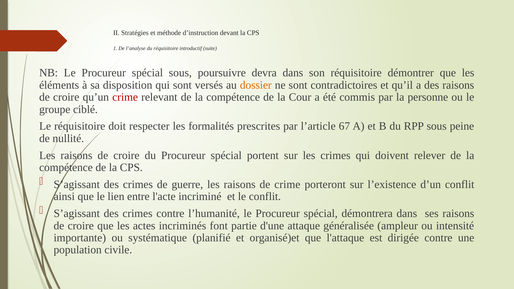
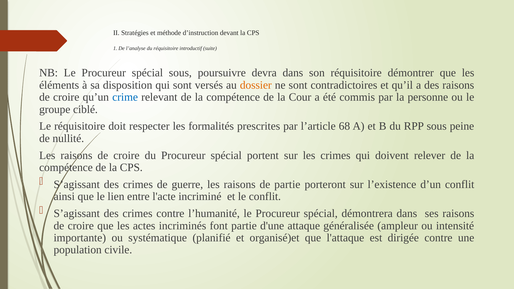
crime colour: red -> blue (125, 97)
67: 67 -> 68 (344, 126)
de crime: crime -> partie (287, 185)
